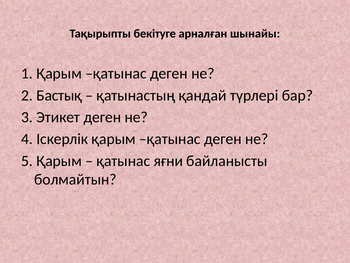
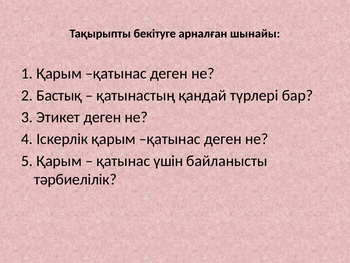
яғни: яғни -> үшiн (168, 161)
болмайтын: болмайтын -> тәрбиелілік (75, 179)
